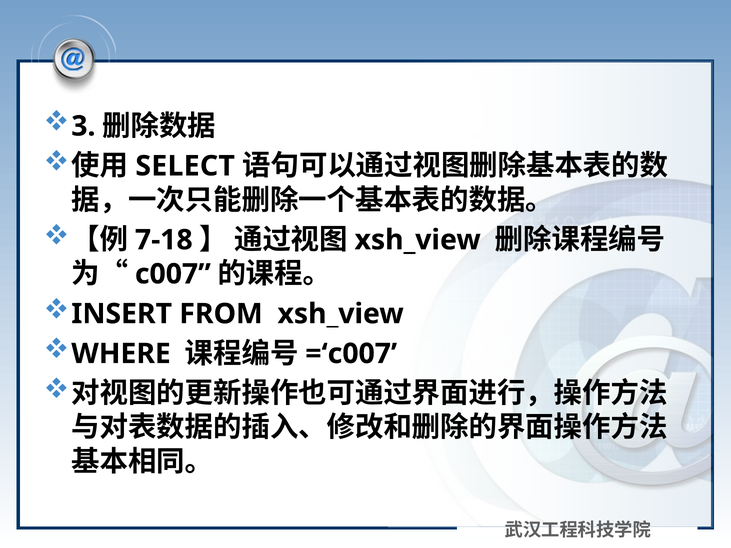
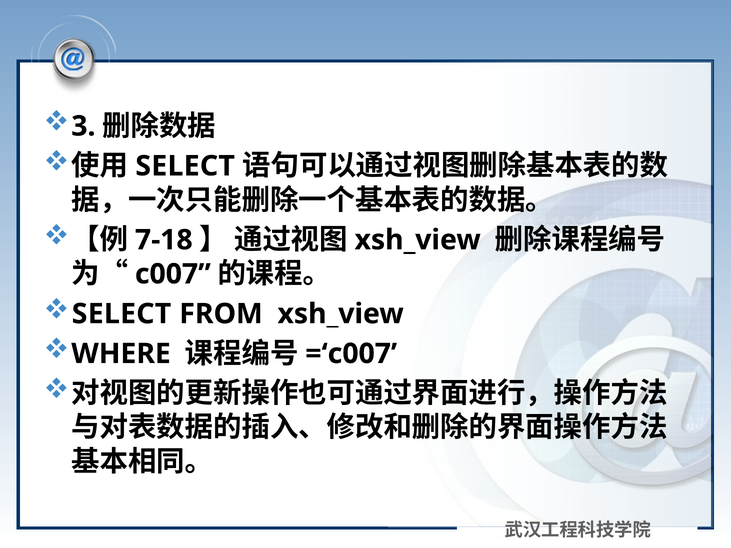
INSERT: INSERT -> SELECT (121, 314)
